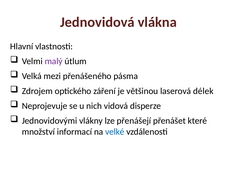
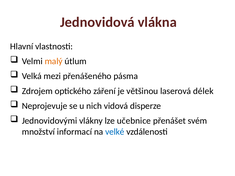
malý colour: purple -> orange (54, 61)
přenášejí: přenášejí -> učebnice (134, 121)
které: které -> svém (197, 121)
